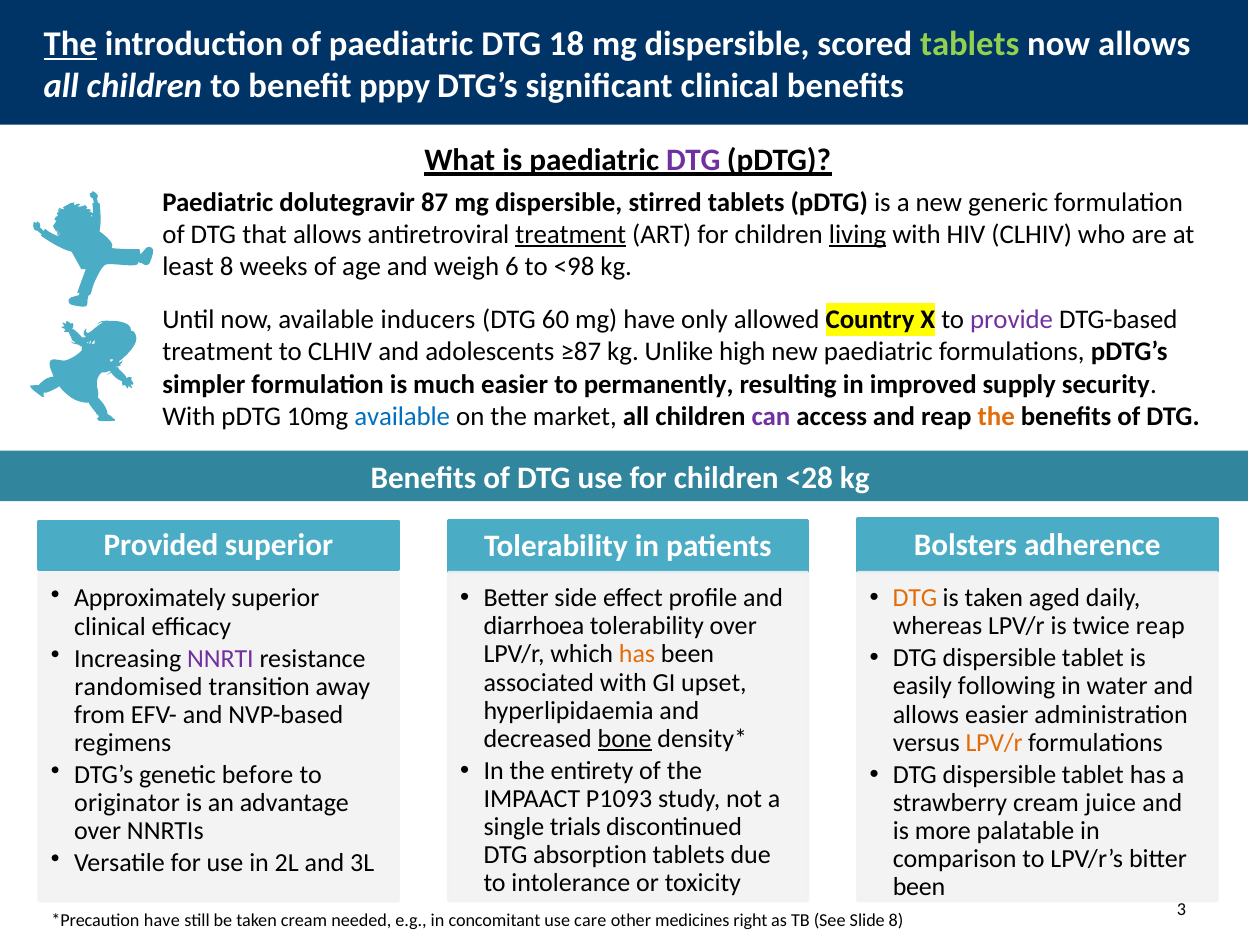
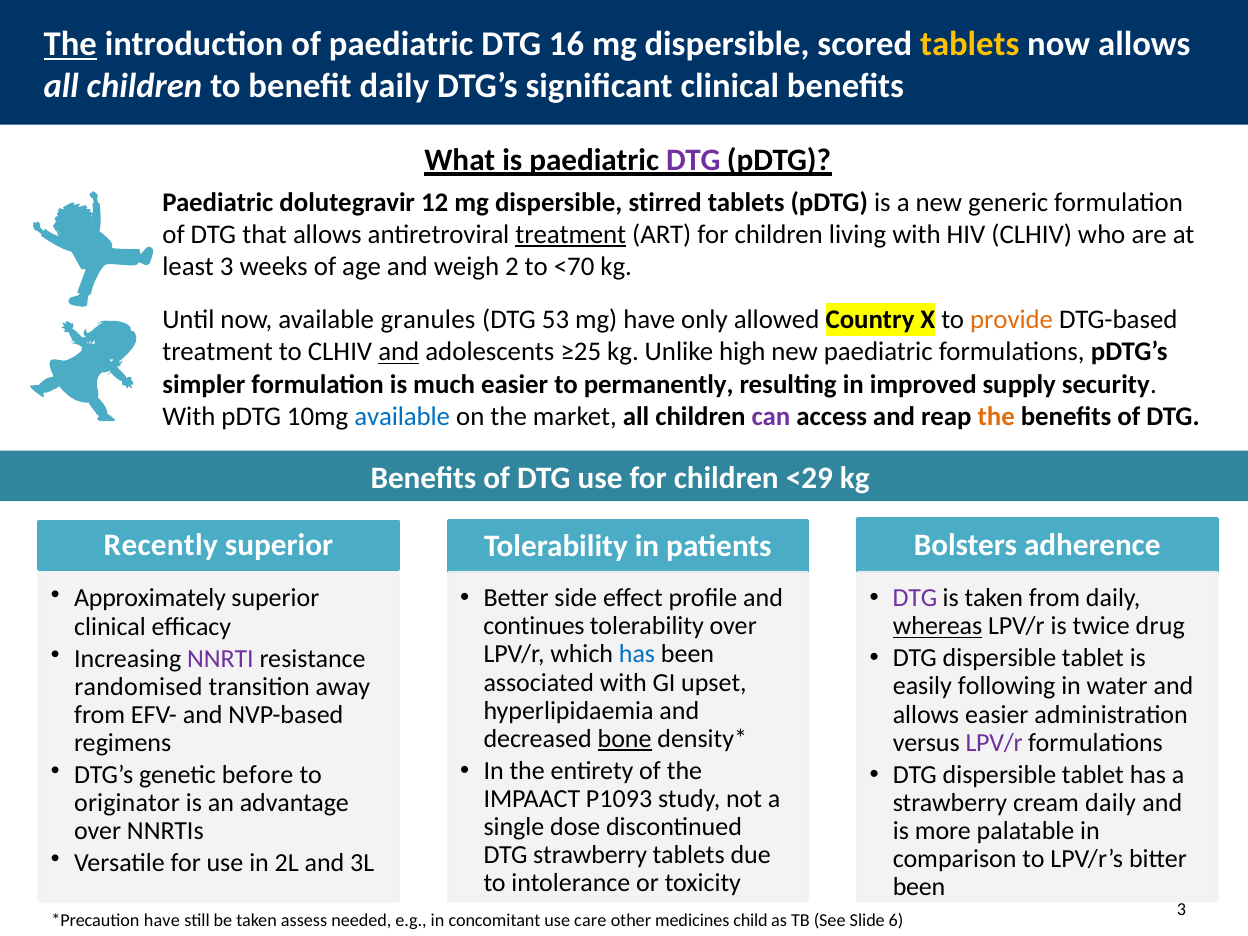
18: 18 -> 16 (567, 44)
tablets colour: light green -> yellow (970, 44)
benefit pppy: pppy -> daily (394, 86)
87: 87 -> 12 (435, 202)
living underline: present -> none (858, 235)
least 8: 8 -> 3 (227, 267)
6: 6 -> 2 (512, 267)
<98: <98 -> <70 (574, 267)
inducers: inducers -> granules (428, 320)
60: 60 -> 53 (555, 320)
provide colour: purple -> orange (1012, 320)
and underline: none -> present (399, 352)
≥87: ≥87 -> ≥25 (581, 352)
<28: <28 -> <29 (809, 478)
Provided: Provided -> Recently (161, 545)
DTG colour: orange -> purple (915, 598)
taken aged: aged -> from (1054, 598)
diarrhoea: diarrhoea -> continues (534, 626)
whereas underline: none -> present (938, 626)
twice reap: reap -> drug (1160, 626)
has colour: orange -> blue (637, 654)
LPV/r colour: orange -> purple (994, 743)
cream juice: juice -> daily (1111, 803)
trials: trials -> dose (575, 827)
DTG absorption: absorption -> strawberry (590, 855)
taken cream: cream -> assess (304, 920)
right: right -> child (750, 920)
Slide 8: 8 -> 6 (896, 920)
